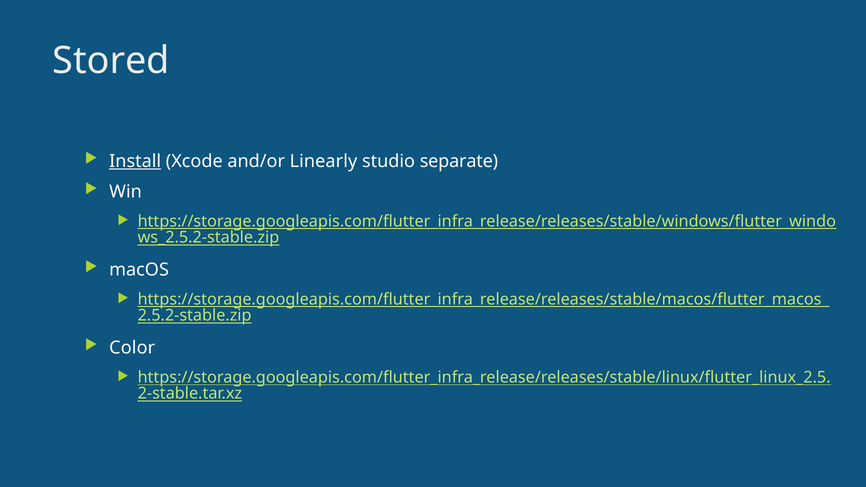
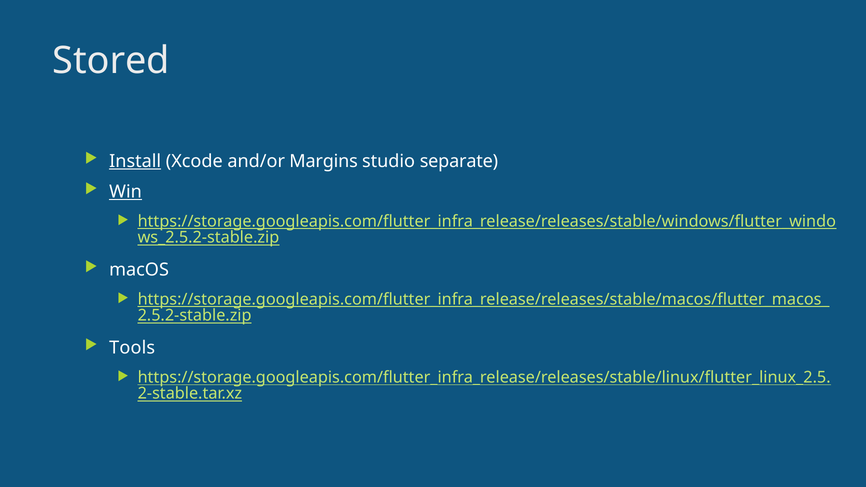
Linearly: Linearly -> Margins (324, 161)
Win underline: none -> present (126, 192)
Color: Color -> Tools (132, 348)
